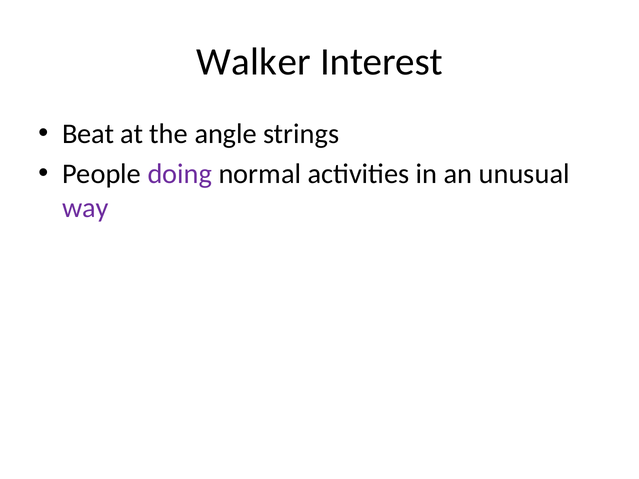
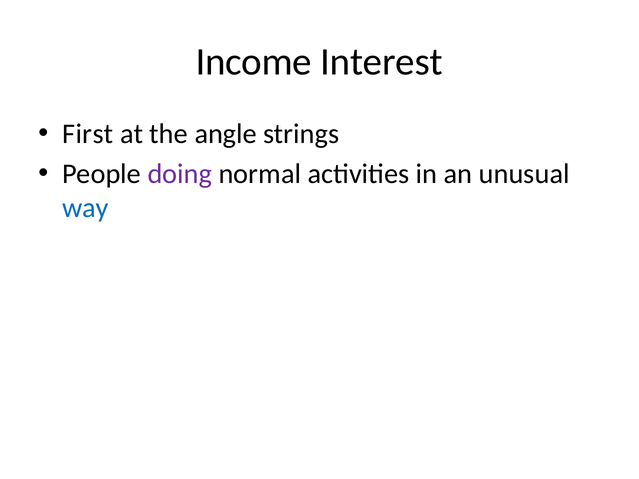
Walker: Walker -> Income (254, 62)
Beat: Beat -> First (88, 134)
way colour: purple -> blue (85, 208)
